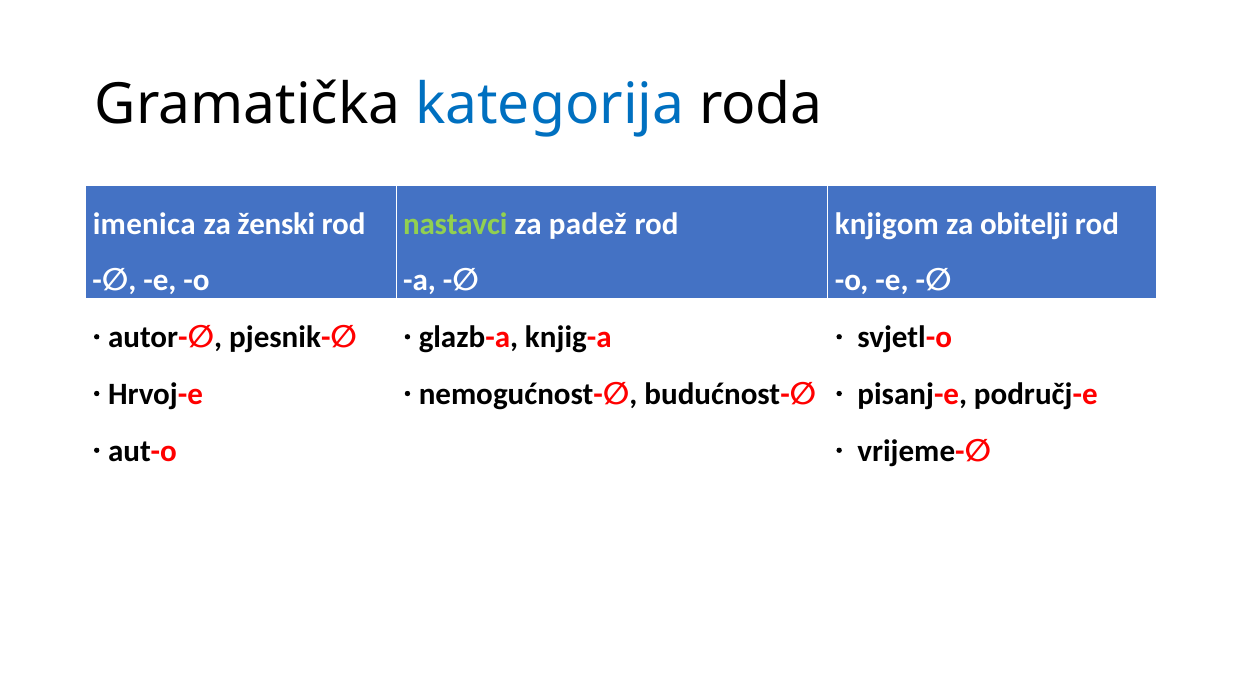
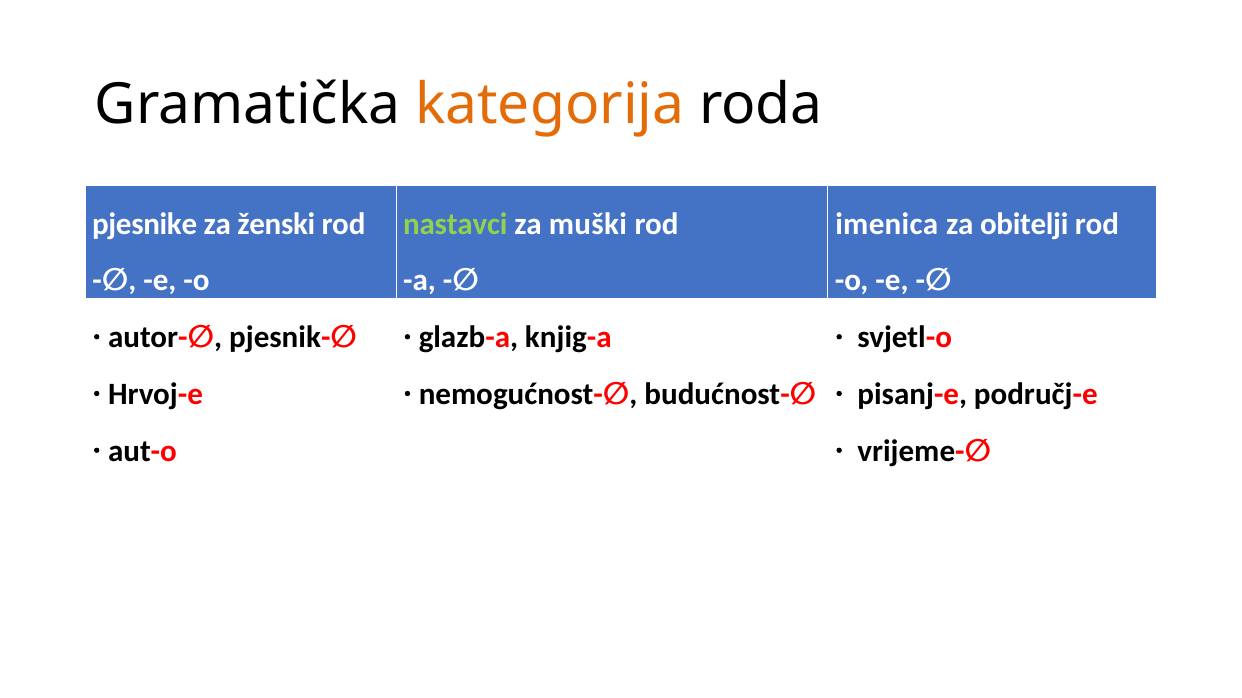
kategorija colour: blue -> orange (550, 104)
imenica: imenica -> pjesnike (145, 224)
padež: padež -> muški (588, 224)
knjigom: knjigom -> imenica (887, 224)
